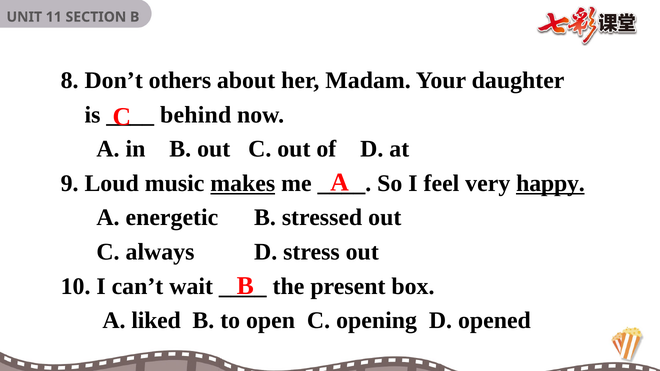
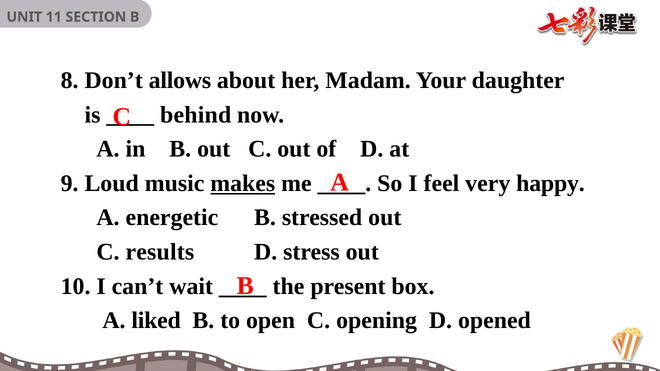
others: others -> allows (180, 81)
happy underline: present -> none (550, 183)
always: always -> results (160, 252)
